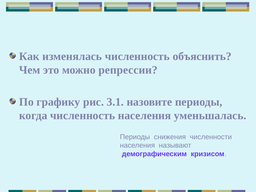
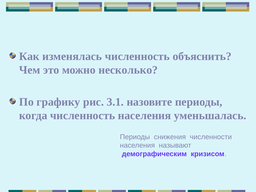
репрессии: репрессии -> несколько (128, 70)
